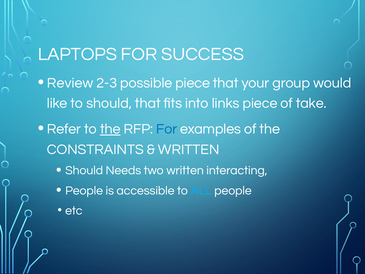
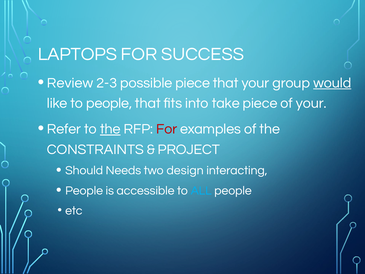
would underline: none -> present (332, 83)
to should: should -> people (109, 103)
links: links -> take (226, 103)
of take: take -> your (311, 103)
For colour: blue -> red (167, 129)
WRITTEN: WRITTEN -> PROJECT (189, 149)
two written: written -> design (185, 170)
